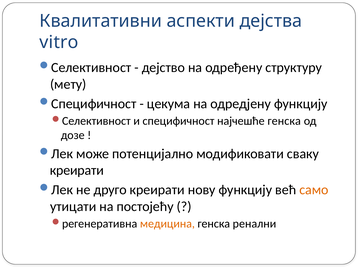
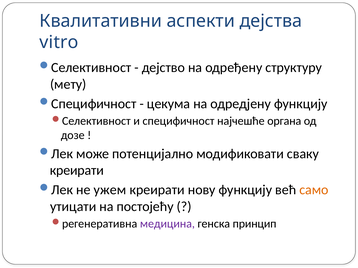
најчешће генска: генска -> органа (284, 121)
друго: друго -> ужем (110, 190)
медицина colour: orange -> purple (167, 224)
ренални: ренални -> принцип (255, 224)
